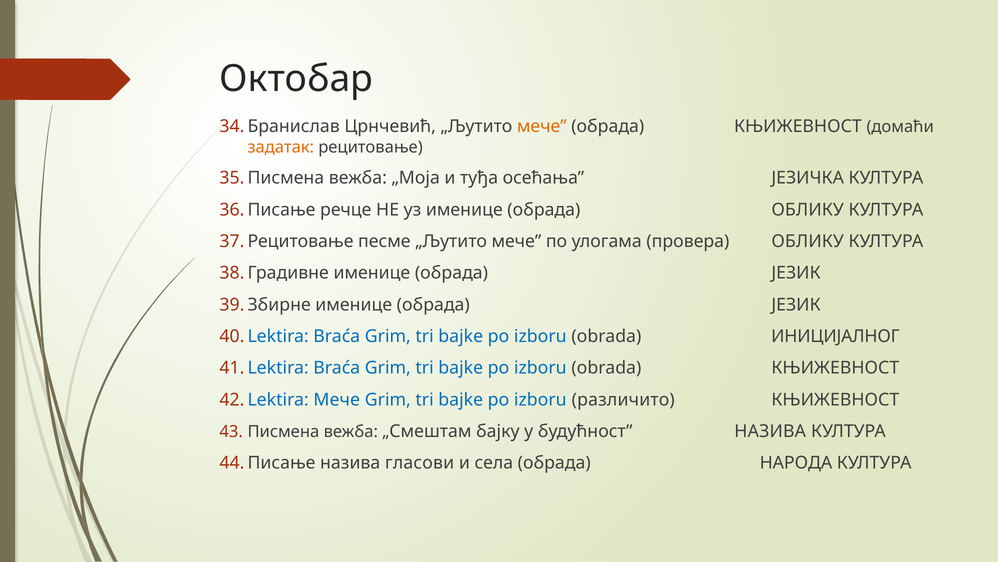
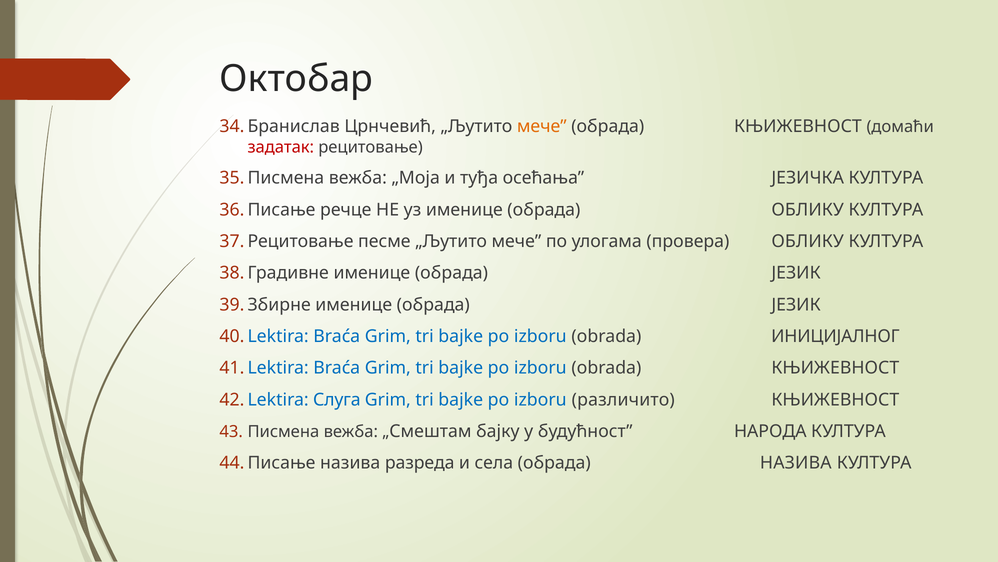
задатак colour: orange -> red (281, 147)
Мече: Мече -> Слуга (337, 399)
будућност НАЗИВА: НАЗИВА -> НАРОДА (770, 431)
гласови: гласови -> разреда (420, 463)
обрада НАРОДА: НАРОДА -> НАЗИВА (796, 463)
